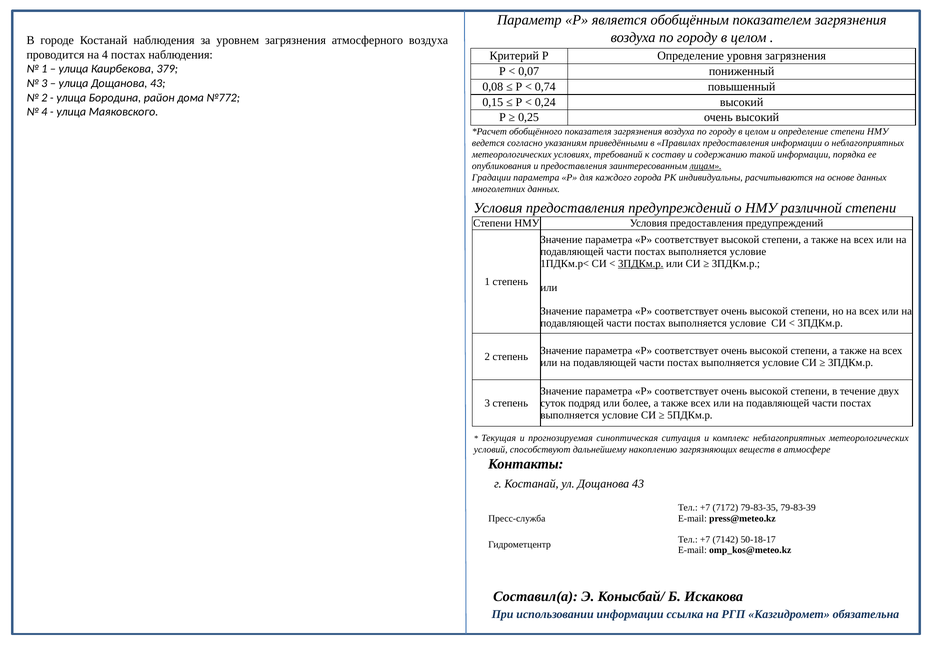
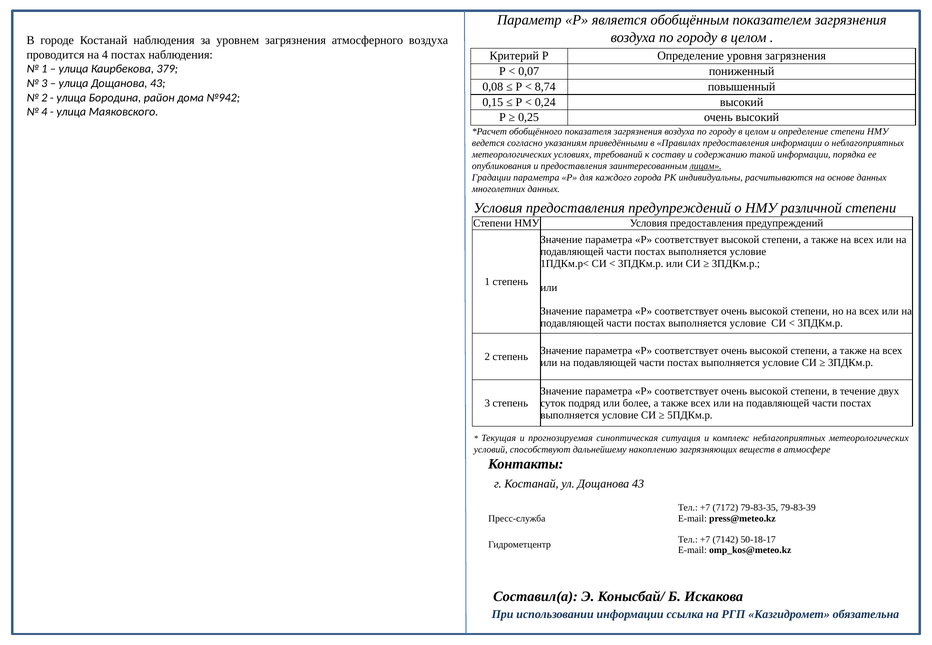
0,74: 0,74 -> 8,74 (545, 87)
№772: №772 -> №942 (223, 98)
3ПДКм.р underline: present -> none (641, 264)
